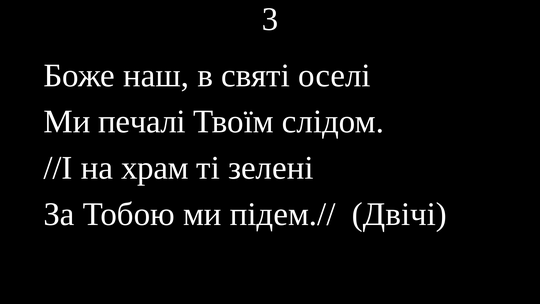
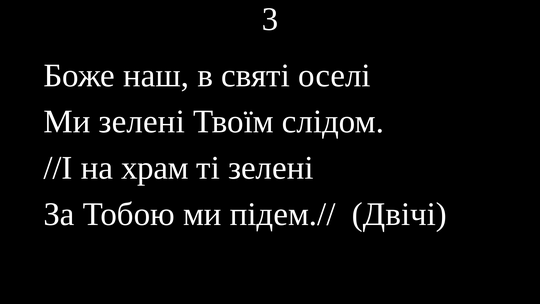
Ми печалі: печалі -> зелені (142, 122)
